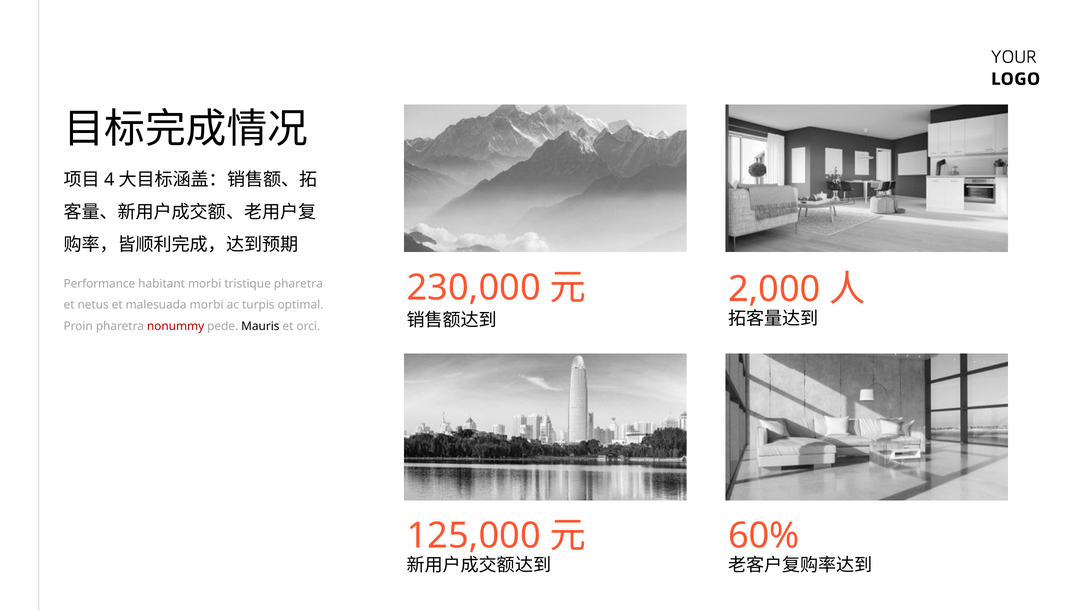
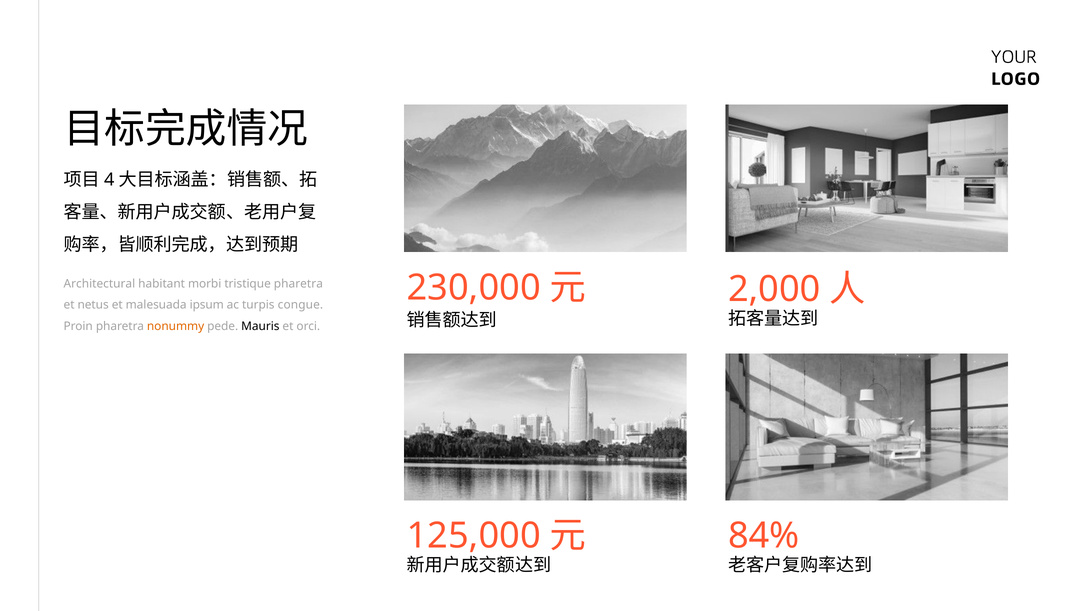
Performance: Performance -> Architectural (99, 284)
malesuada morbi: morbi -> ipsum (207, 305)
optimal: optimal -> congue (300, 305)
nonummy colour: red -> orange (176, 327)
60%: 60% -> 84% (764, 536)
